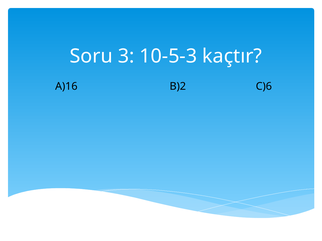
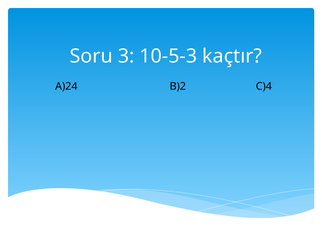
A)16: A)16 -> A)24 (66, 86)
C)6: C)6 -> C)4 (264, 86)
